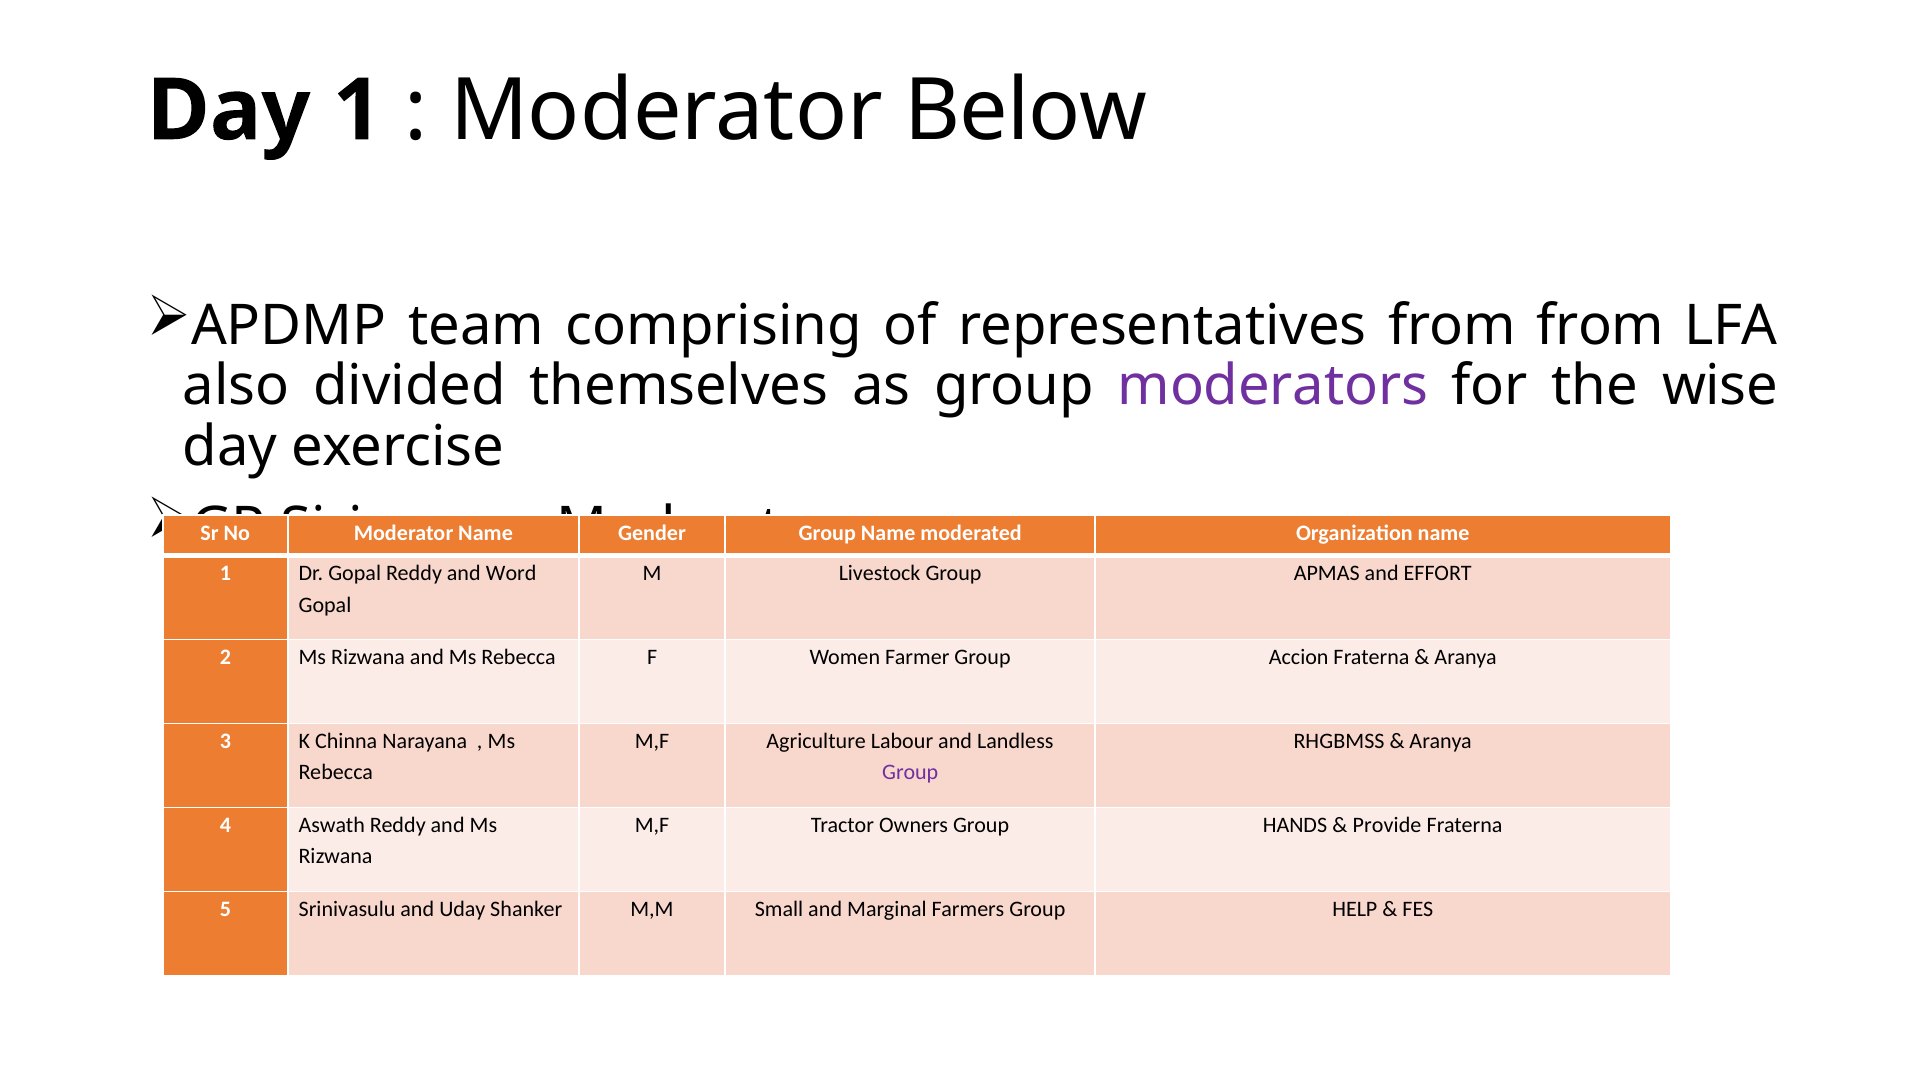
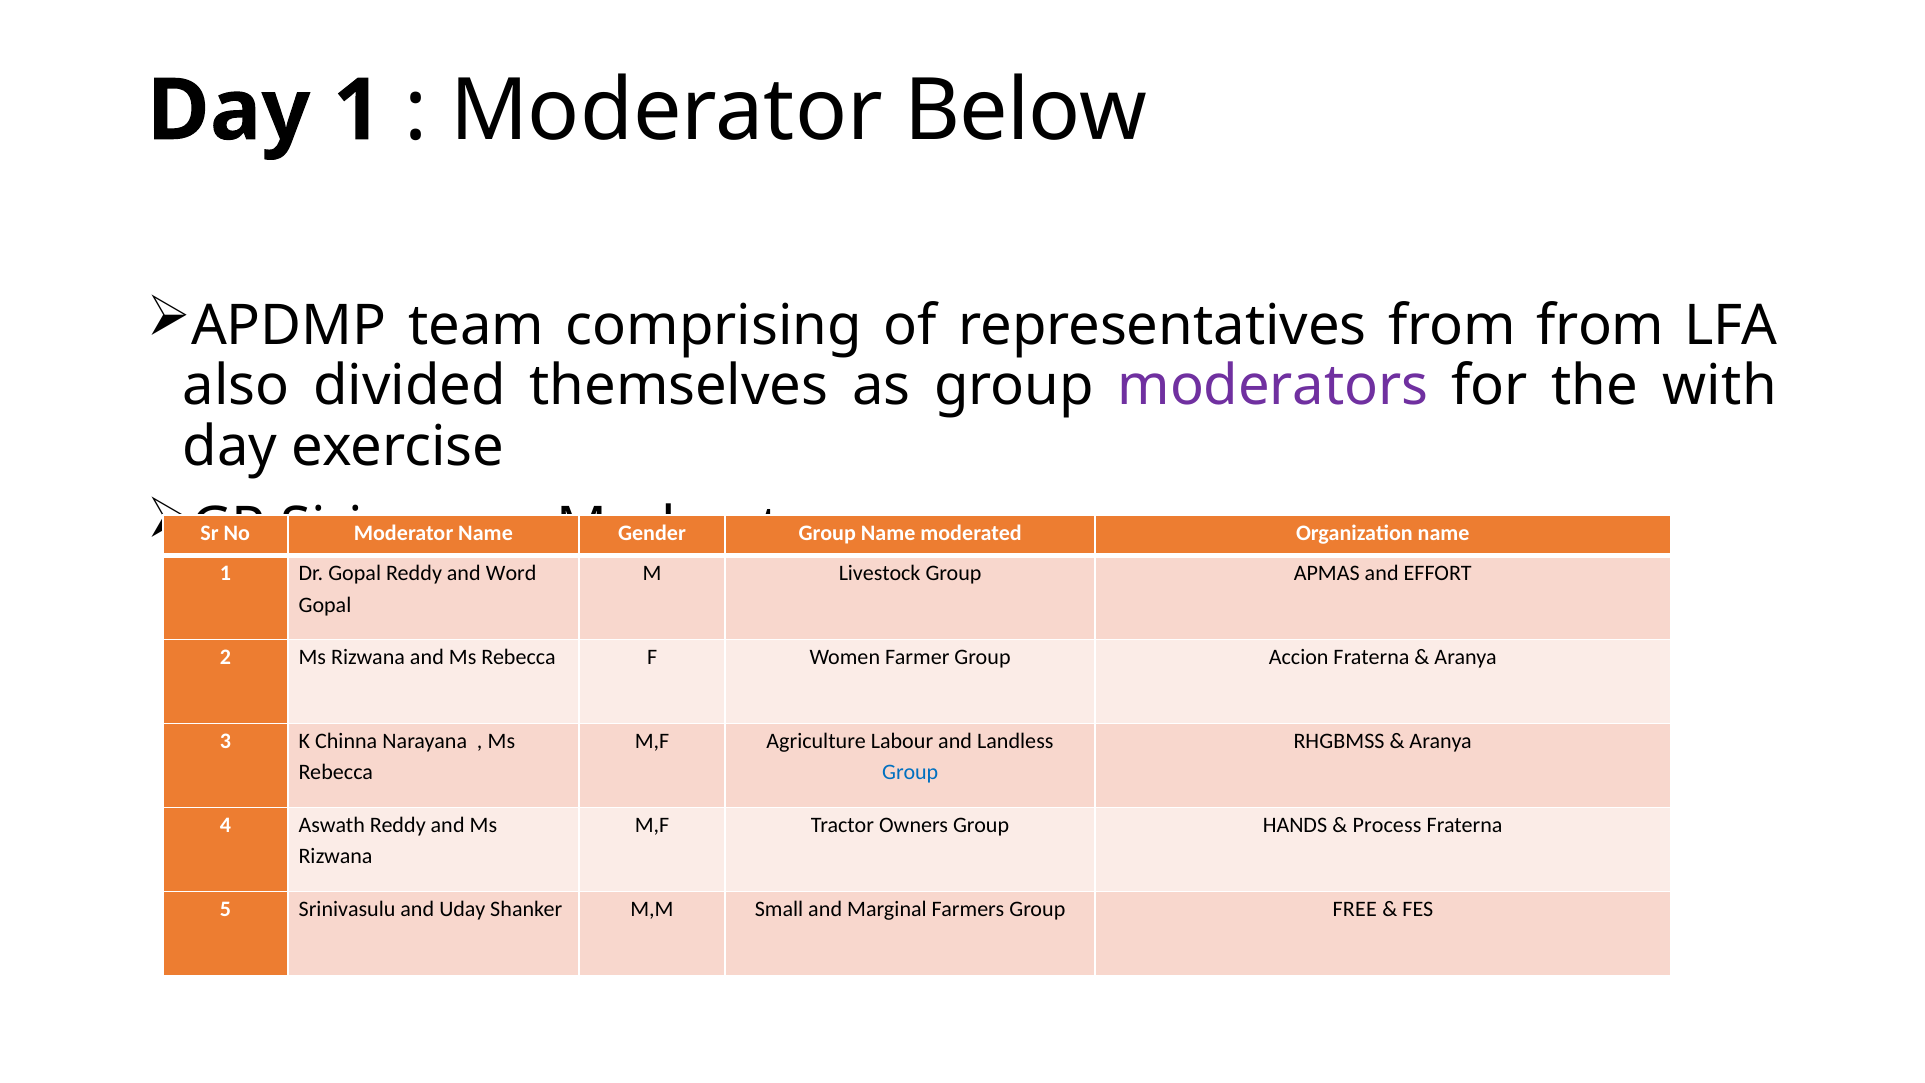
wise: wise -> with (1720, 386)
Group colour: purple -> blue (910, 773)
Provide: Provide -> Process (1387, 825)
HELP: HELP -> FREE (1355, 909)
